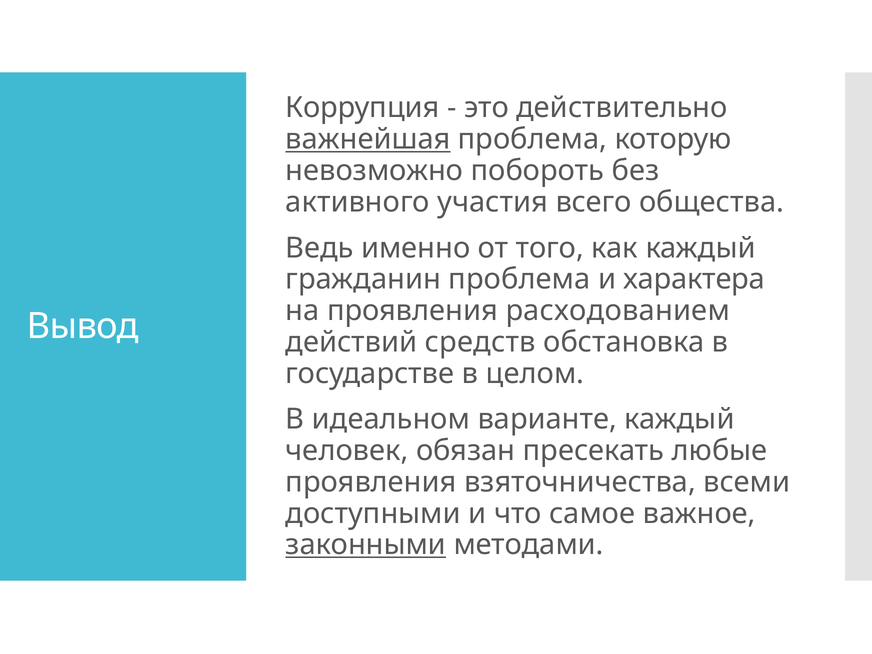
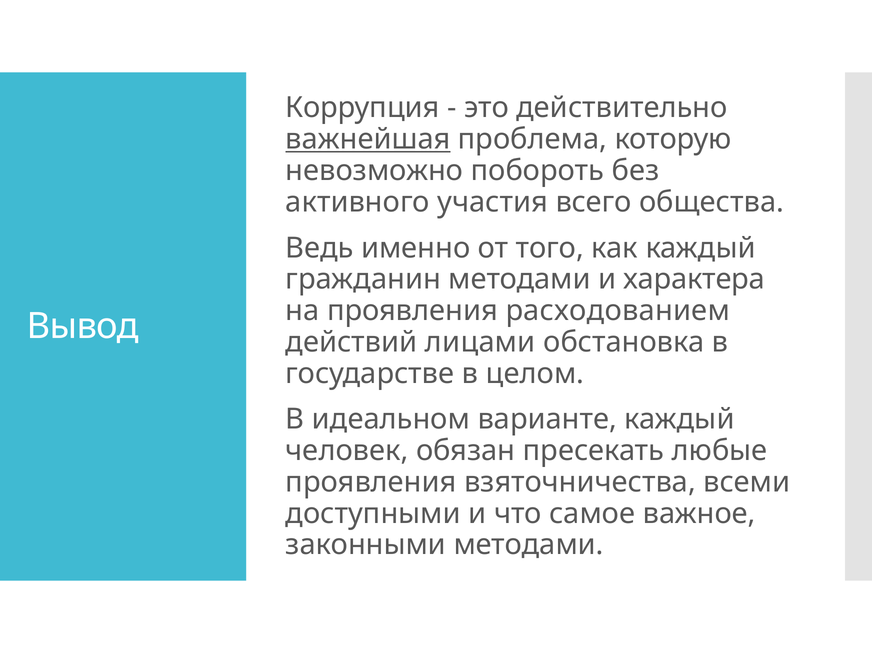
гражданин проблема: проблема -> методами (520, 279)
средств: средств -> лицами (480, 342)
законными underline: present -> none (366, 545)
